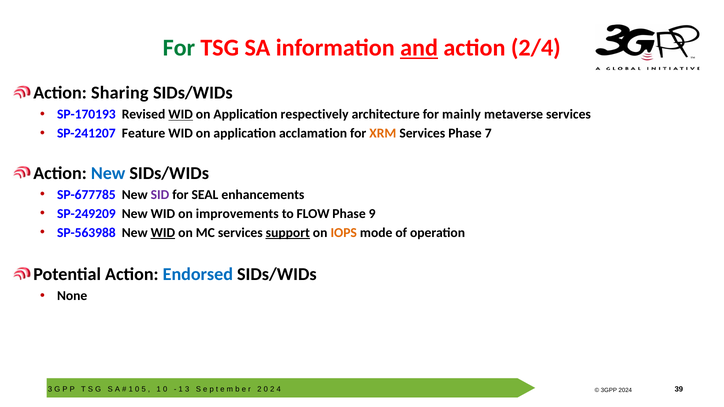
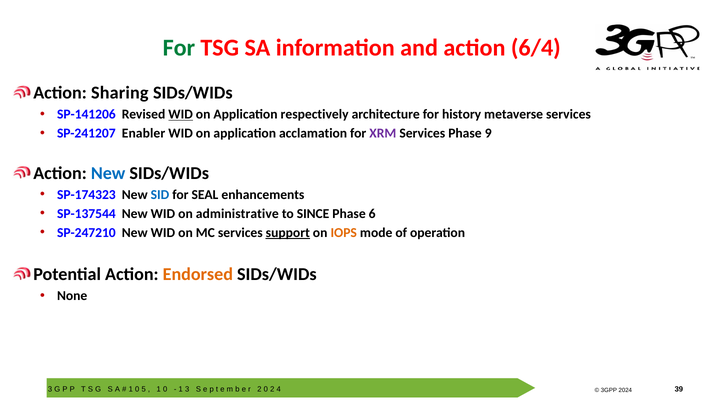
and underline: present -> none (419, 48)
2/4: 2/4 -> 6/4 (536, 48)
SP-170193: SP-170193 -> SP-141206 (86, 114)
mainly: mainly -> history (462, 114)
Feature: Feature -> Enabler (143, 133)
XRM colour: orange -> purple (383, 133)
7: 7 -> 9 (488, 133)
SP-677785: SP-677785 -> SP-174323 (86, 195)
SID colour: purple -> blue (160, 195)
SP-249209: SP-249209 -> SP-137544 (86, 214)
improvements: improvements -> administrative (237, 214)
FLOW: FLOW -> SINCE (313, 214)
9: 9 -> 6 (372, 214)
SP-563988: SP-563988 -> SP-247210 (86, 233)
WID underline: present -> none (163, 233)
Endorsed colour: blue -> orange (198, 275)
